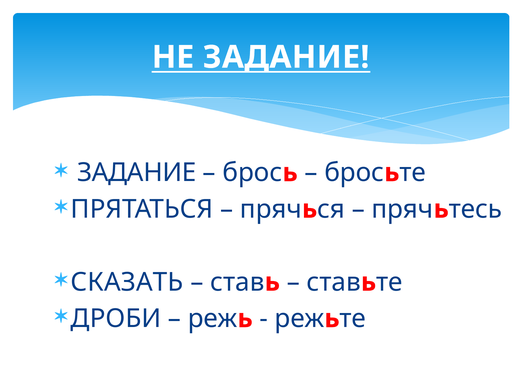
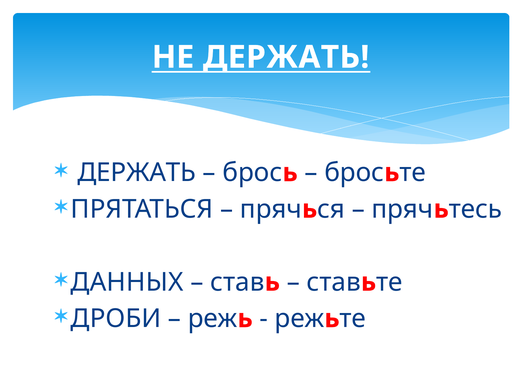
НЕ ЗАДАНИЕ: ЗАДАНИЕ -> ДЕРЖАТЬ (286, 57)
ЗАДАНИЕ: ЗАДАНИЕ -> ДЕРЖАТЬ (137, 173)
СКАЗАТЬ: СКАЗАТЬ -> ДАННЫХ (127, 282)
